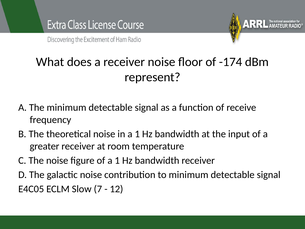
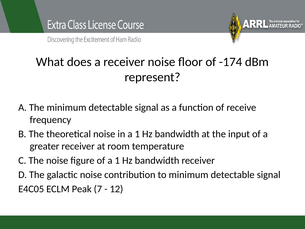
Slow: Slow -> Peak (82, 189)
